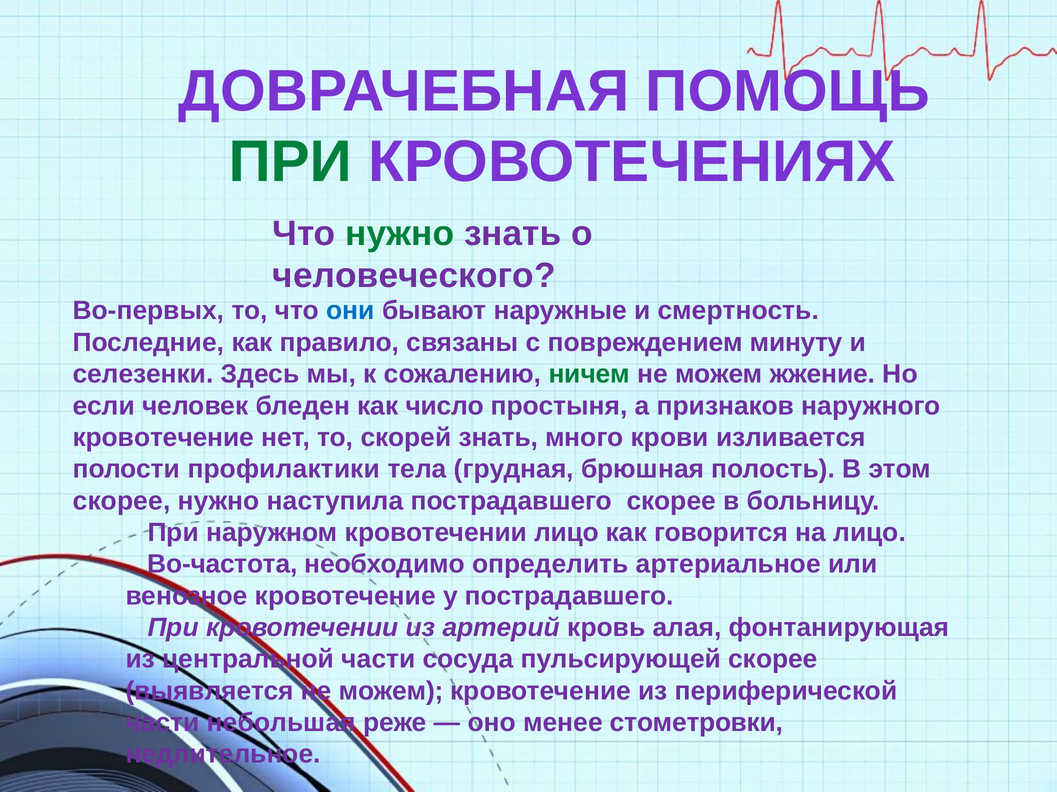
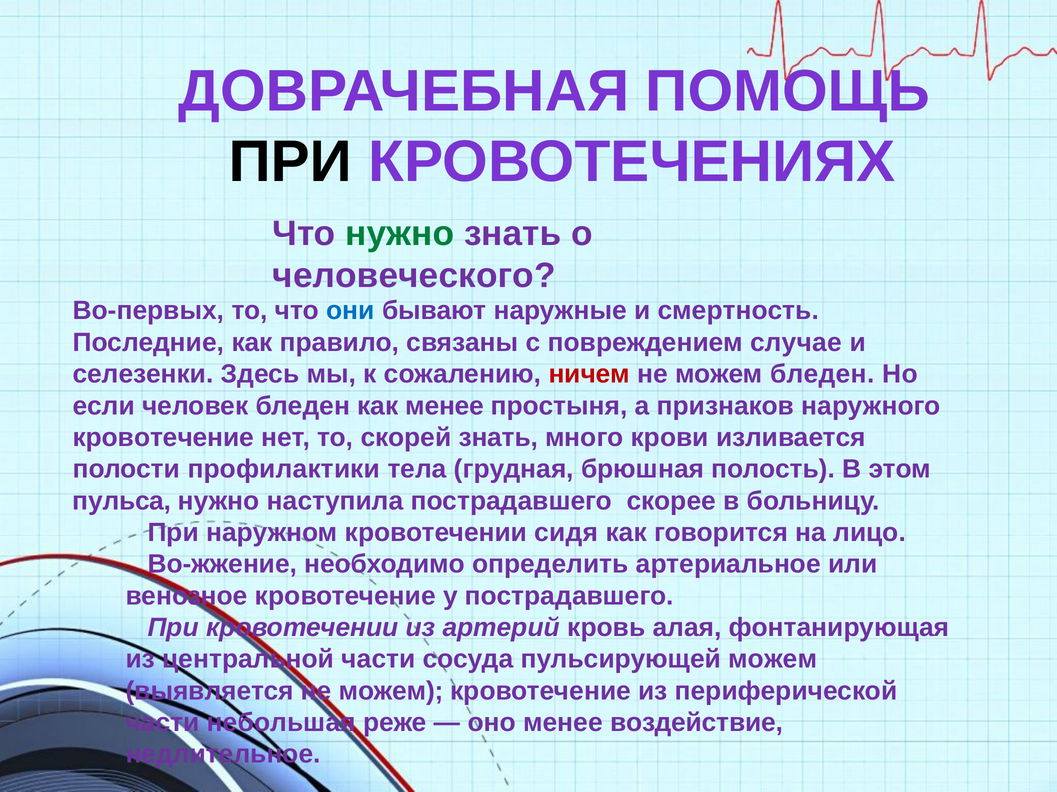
ПРИ colour: green -> black (290, 162)
минуту: минуту -> случае (796, 343)
ничем colour: green -> red (589, 374)
можем жжение: жжение -> бледен (822, 374)
как число: число -> менее (445, 406)
скорее: скорее -> пульса (122, 501)
кровотечении лицо: лицо -> сидя (566, 533)
Во-частота: Во-частота -> Во-жжение (222, 565)
пульсирующей скорее: скорее -> можем (773, 660)
стометровки: стометровки -> воздействие (697, 723)
